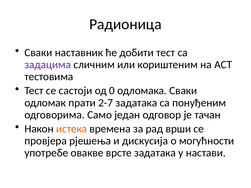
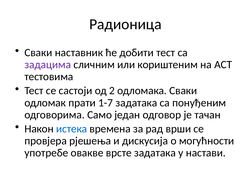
0: 0 -> 2 (112, 91)
2-7: 2-7 -> 1-7 (106, 103)
истека colour: orange -> blue (72, 129)
